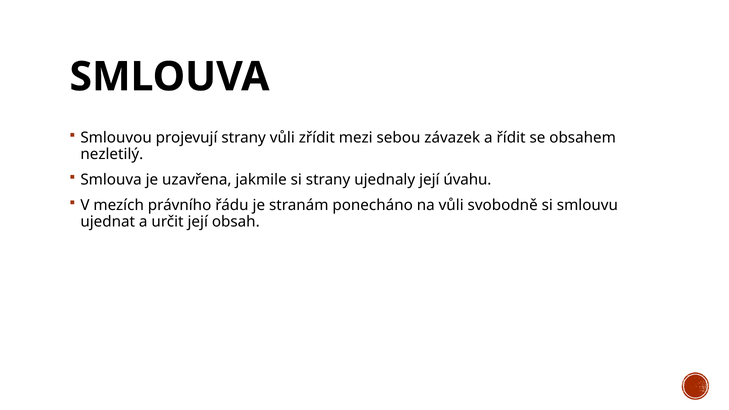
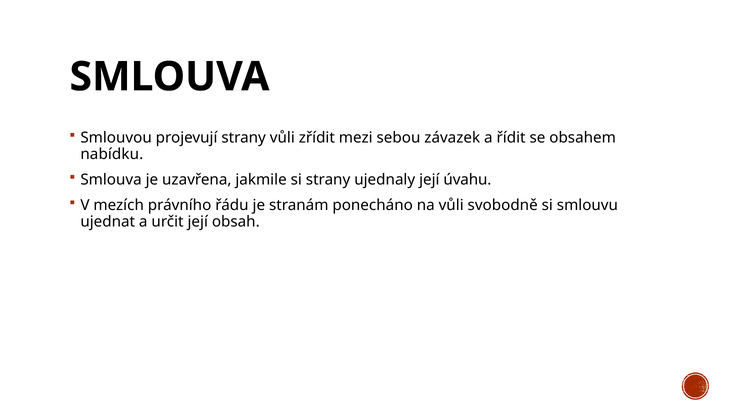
nezletilý: nezletilý -> nabídku (112, 154)
